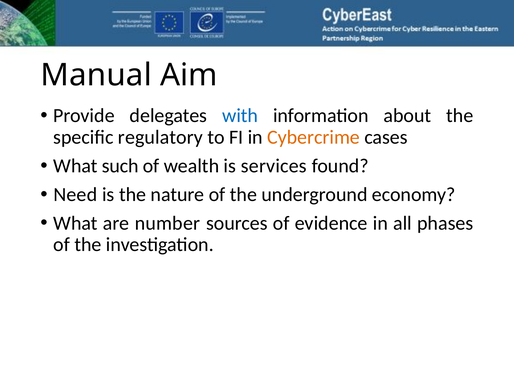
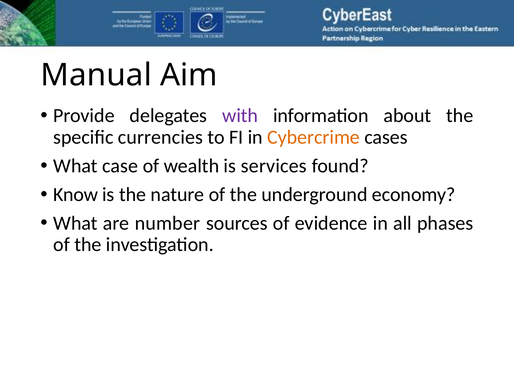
with colour: blue -> purple (240, 116)
regulatory: regulatory -> currencies (160, 137)
such: such -> case (120, 166)
Need: Need -> Know (76, 195)
